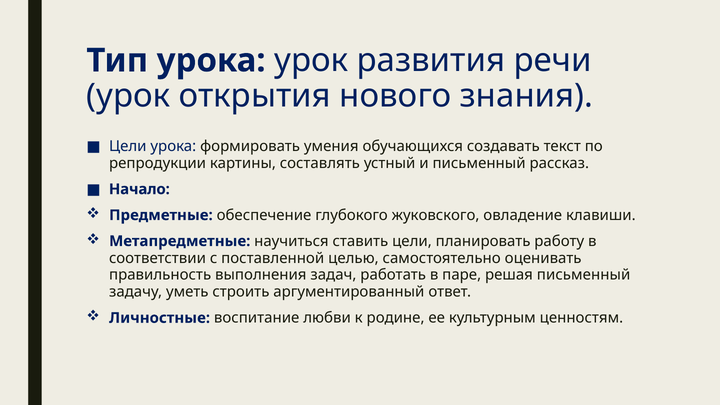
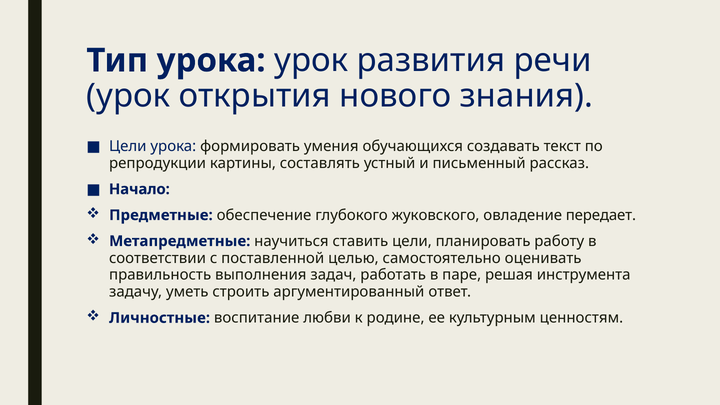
клавиши: клавиши -> передает (601, 215)
решая письменный: письменный -> инструмента (584, 275)
